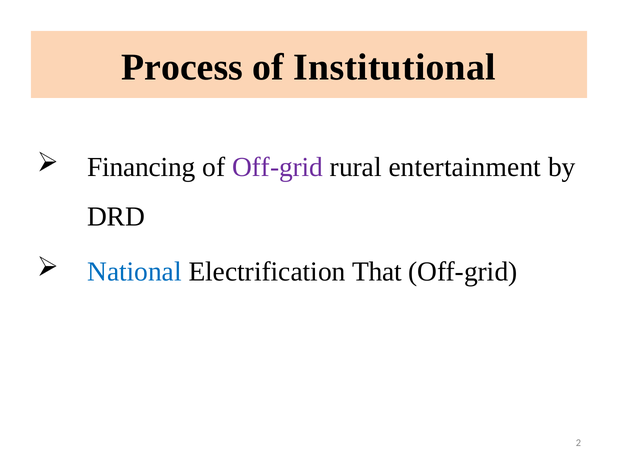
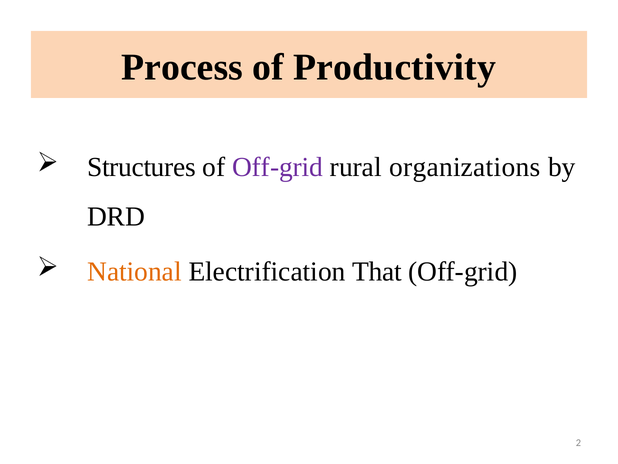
Institutional: Institutional -> Productivity (395, 67)
Financing: Financing -> Structures (141, 167)
entertainment: entertainment -> organizations (465, 167)
National colour: blue -> orange (134, 271)
